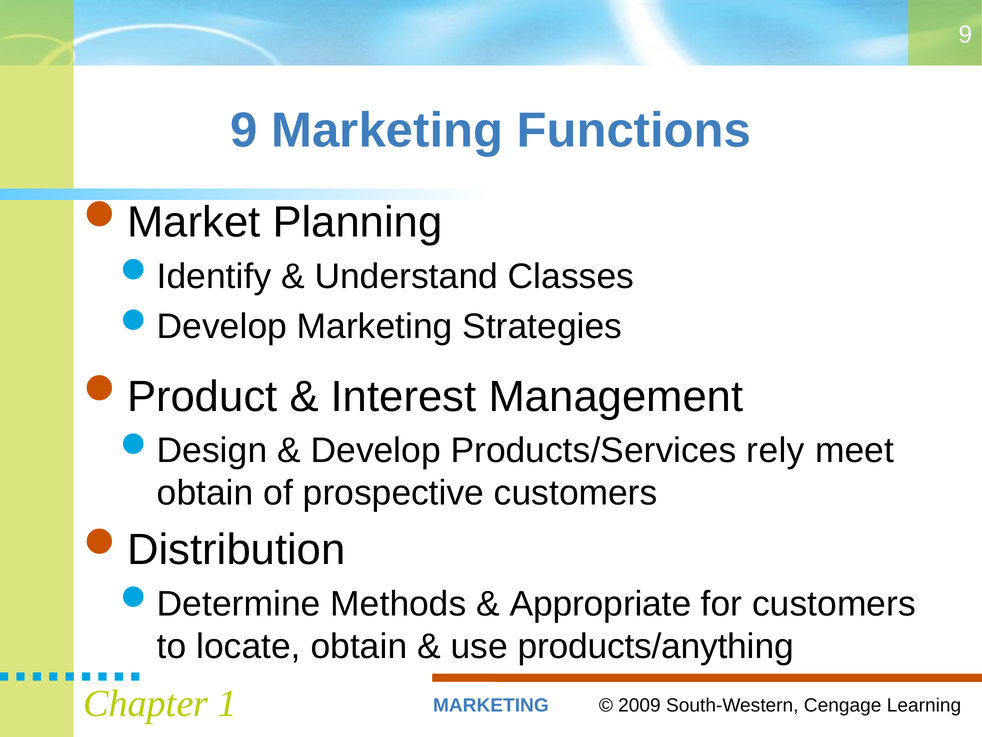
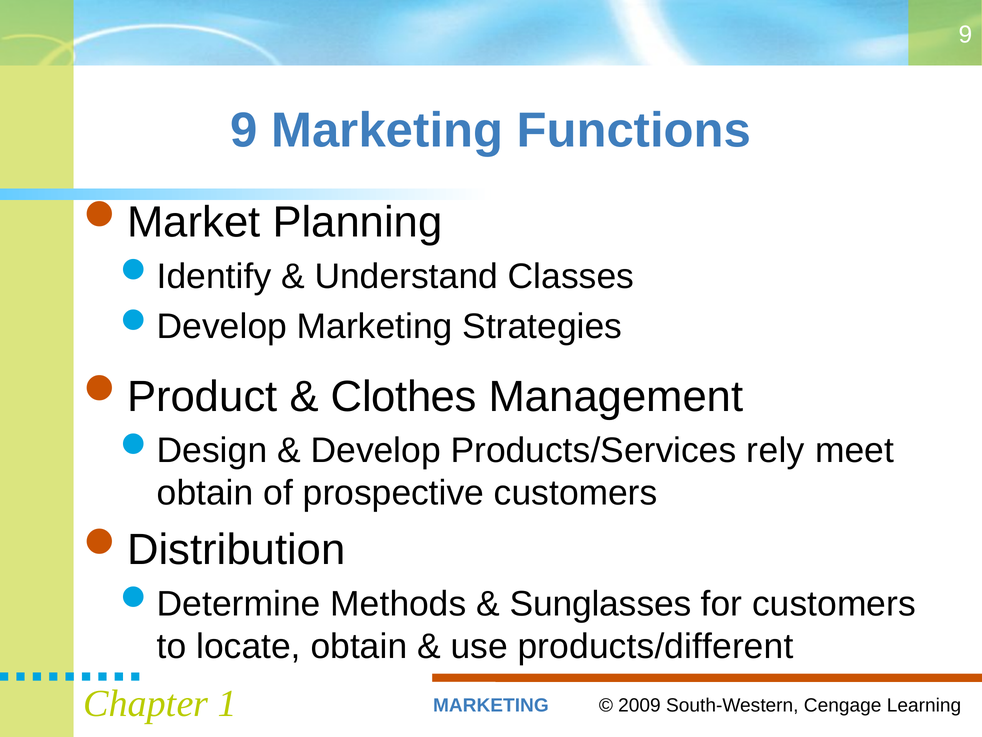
Interest: Interest -> Clothes (404, 396)
Appropriate: Appropriate -> Sunglasses (600, 604)
products/anything: products/anything -> products/different (656, 646)
